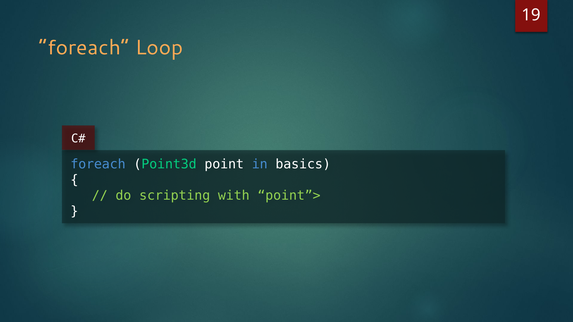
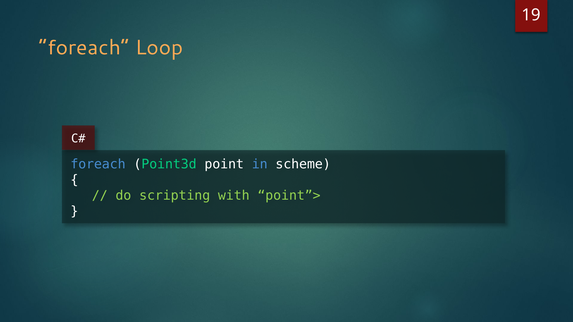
basics: basics -> scheme (303, 164)
